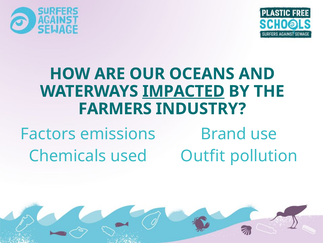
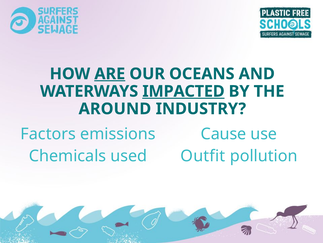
ARE underline: none -> present (110, 74)
FARMERS: FARMERS -> AROUND (115, 109)
Brand: Brand -> Cause (223, 134)
